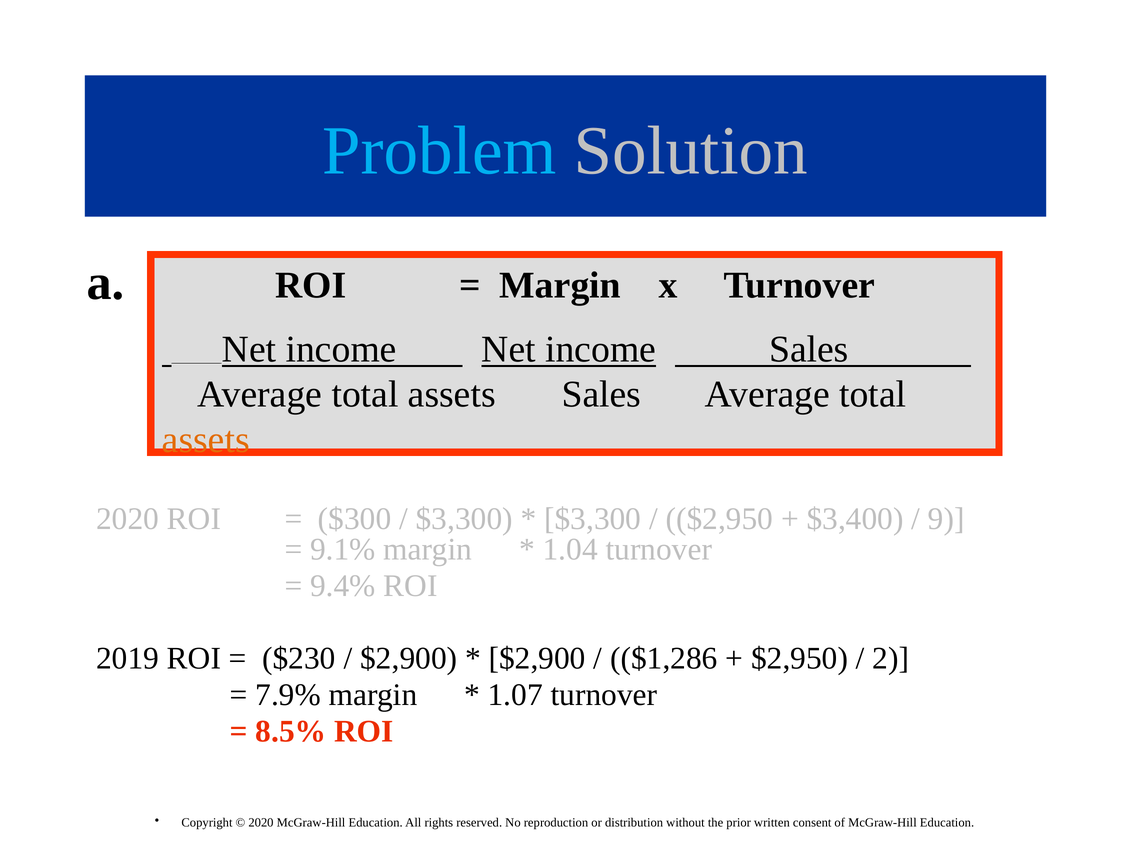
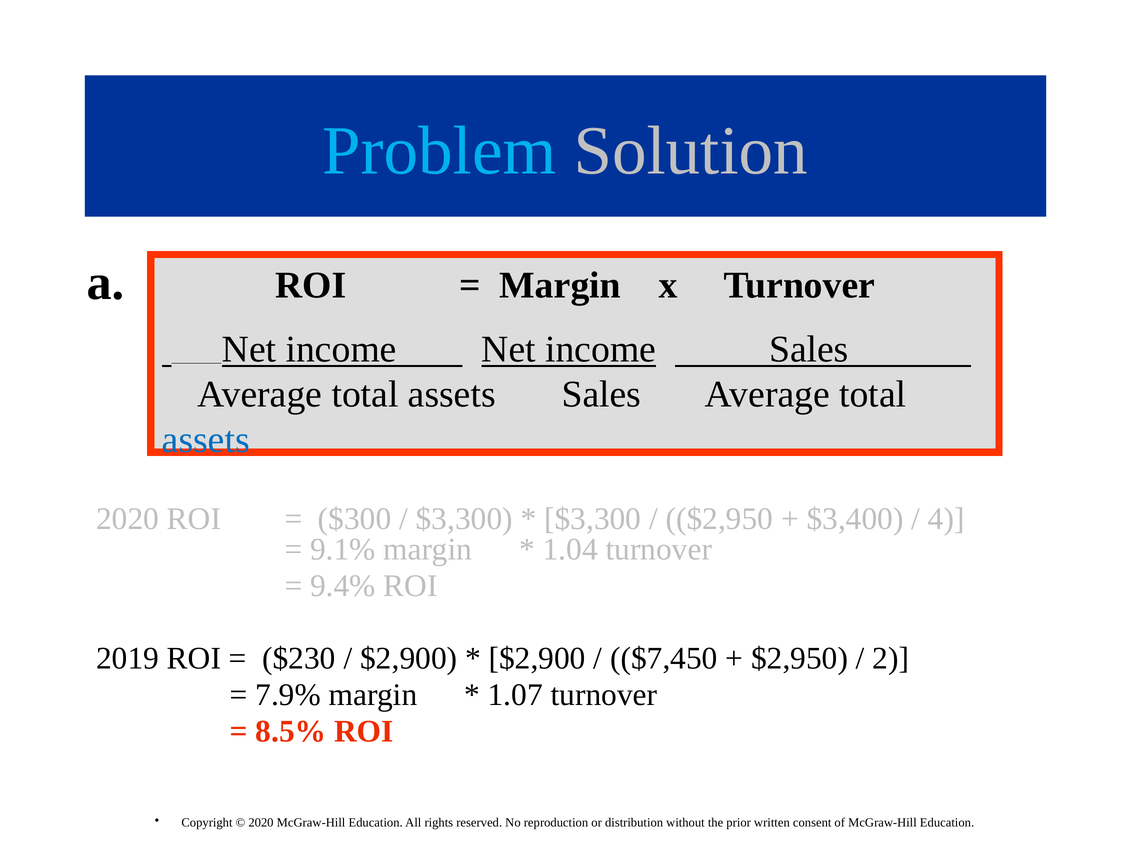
assets colour: orange -> blue (206, 440)
9: 9 -> 4 (946, 519)
$1,286: $1,286 -> $7,450 (664, 659)
